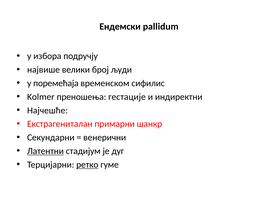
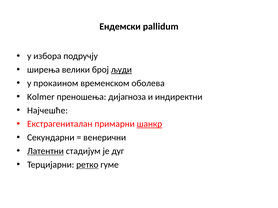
највише: највише -> ширења (43, 70)
људи underline: none -> present (121, 70)
поремећаја: поремећаја -> прокаином (56, 83)
сифилис: сифилис -> оболева (148, 83)
гестације: гестације -> дијагноза (127, 97)
шанкр underline: none -> present (149, 124)
